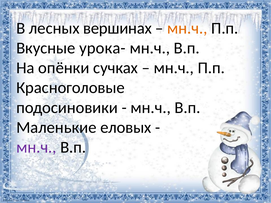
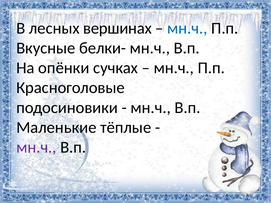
мн.ч colour: orange -> blue (187, 28)
урока-: урока- -> белки- (103, 48)
еловых: еловых -> тёплые (126, 128)
